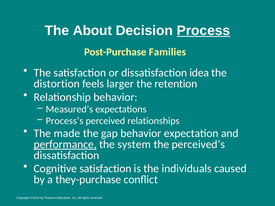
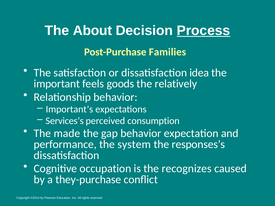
distortion: distortion -> important (57, 84)
larger: larger -> goods (120, 84)
retention: retention -> relatively (176, 84)
Measured’s: Measured’s -> Important’s (69, 109)
Process’s: Process’s -> Services’s (65, 121)
relationships: relationships -> consumption (153, 121)
performance underline: present -> none (65, 144)
perceived’s: perceived’s -> responses’s (198, 144)
Cognitive satisfaction: satisfaction -> occupation (105, 169)
individuals: individuals -> recognizes (187, 169)
